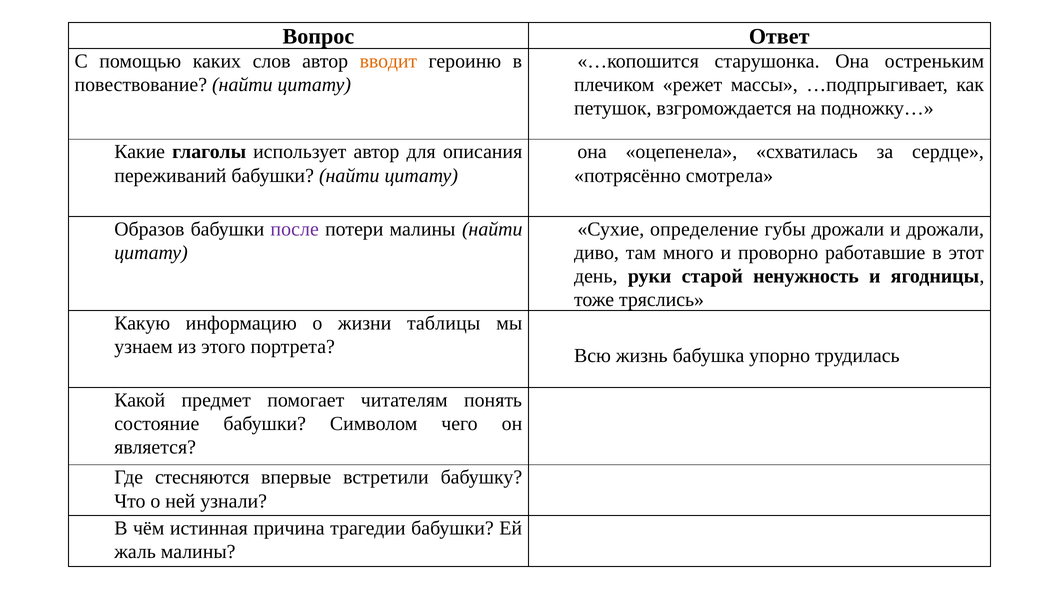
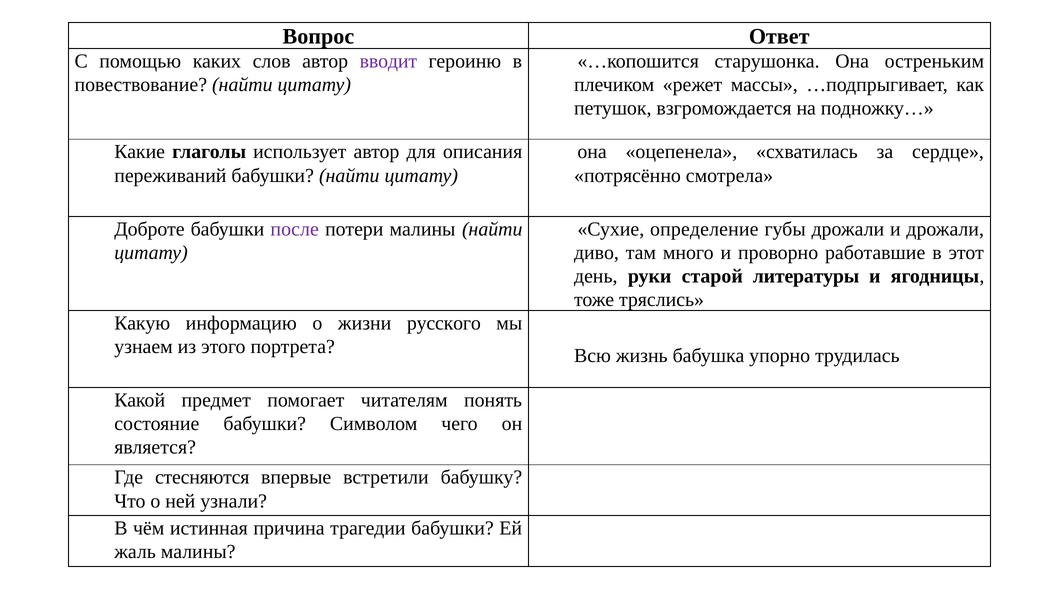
вводит colour: orange -> purple (388, 61)
Образов: Образов -> Доброте (149, 229)
ненужность: ненужность -> литературы (806, 276)
таблицы: таблицы -> русского (444, 323)
